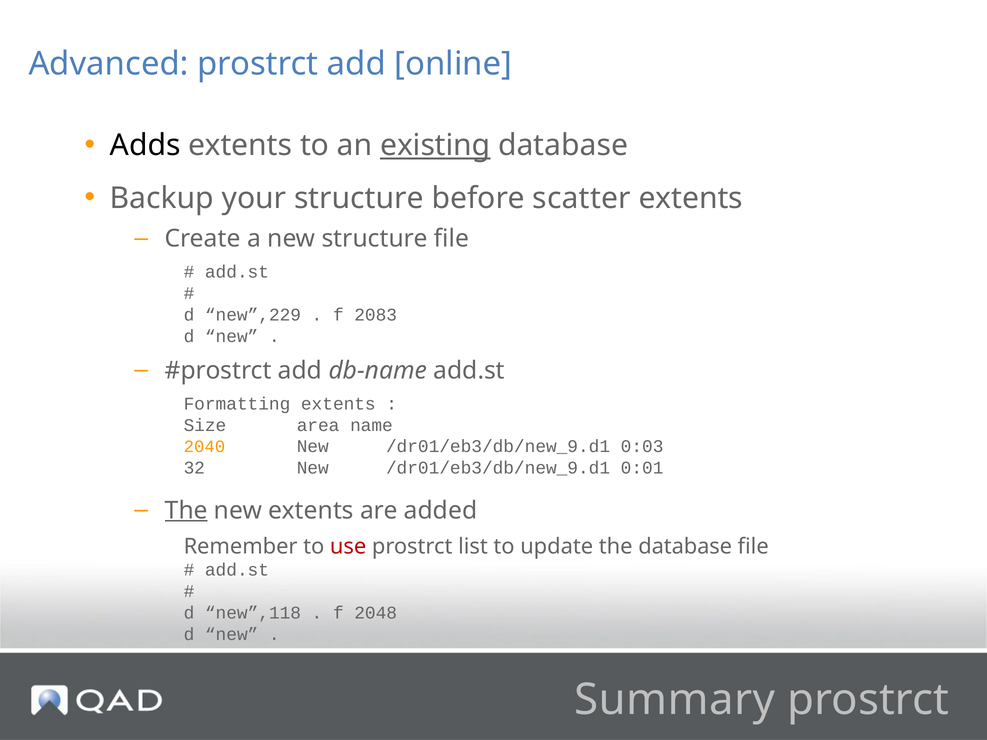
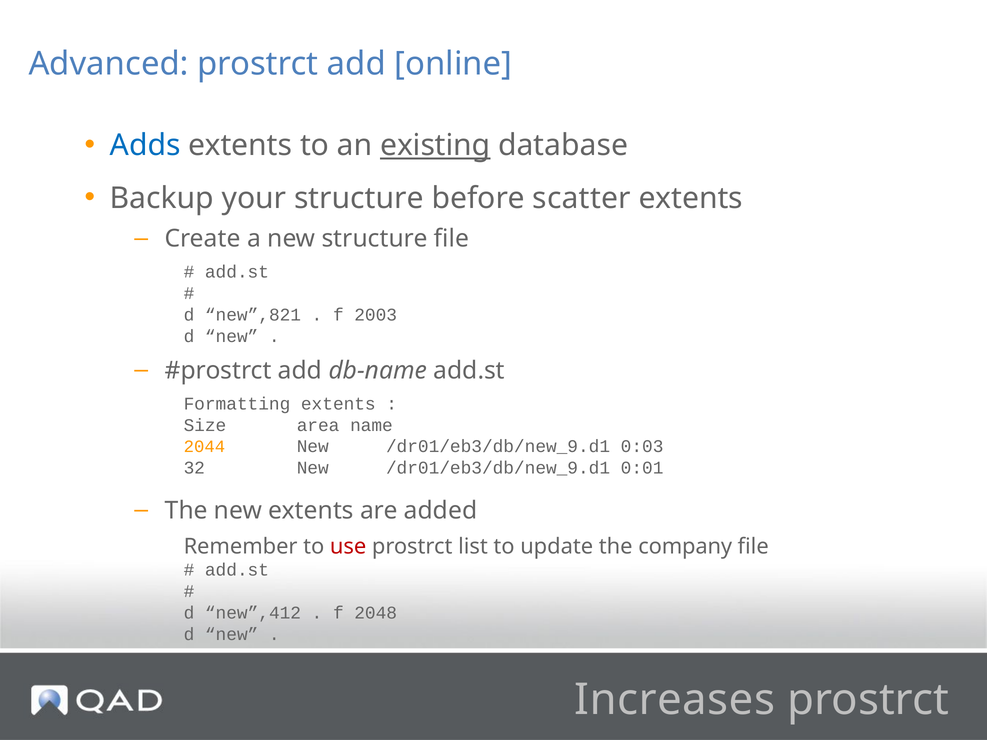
Adds colour: black -> blue (145, 146)
new”,229: new”,229 -> new”,821 (253, 315)
2083: 2083 -> 2003 (376, 315)
2040: 2040 -> 2044 (204, 447)
The underline: present -> none (186, 511)
the database: database -> company (685, 547)
new”,118: new”,118 -> new”,412 (253, 613)
Summary: Summary -> Increases (675, 700)
